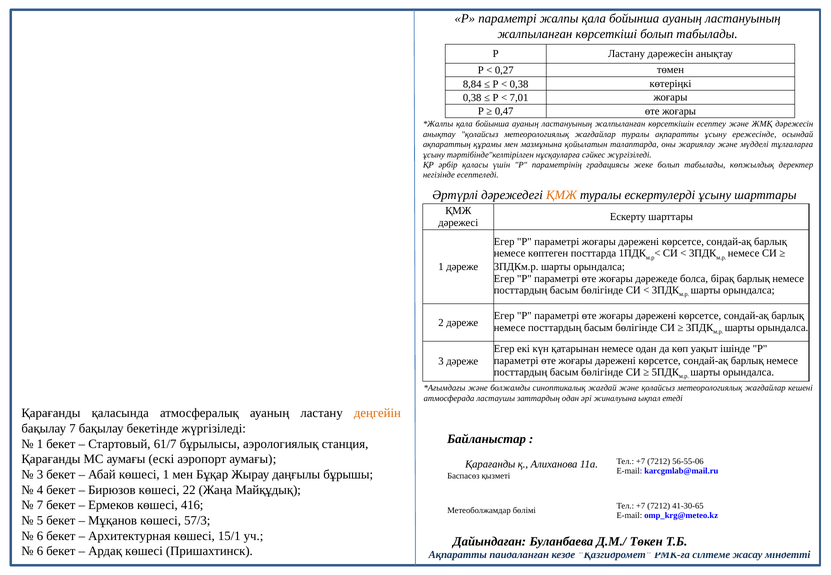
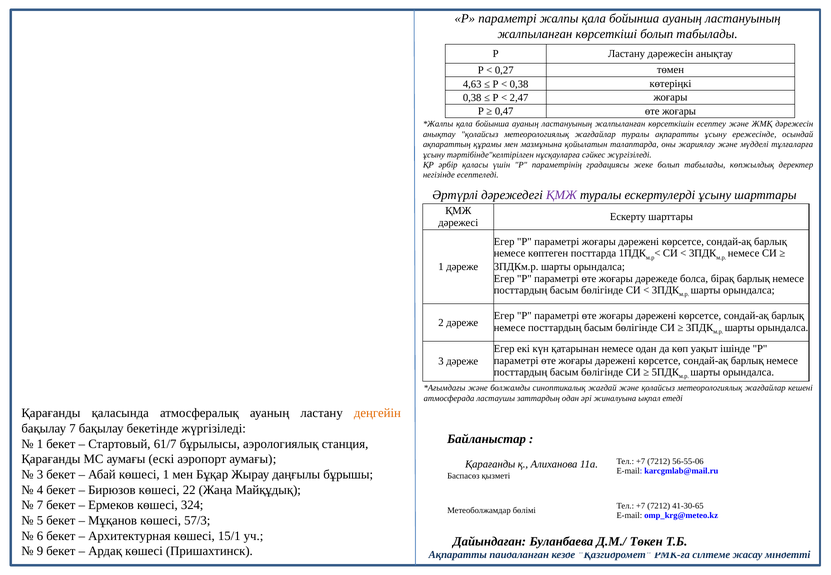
8,84: 8,84 -> 4,63 (472, 84)
7,01: 7,01 -> 2,47 (519, 98)
ҚМЖ colour: orange -> purple (561, 195)
416: 416 -> 324 (192, 505)
6: 6 -> 9 (40, 551)
